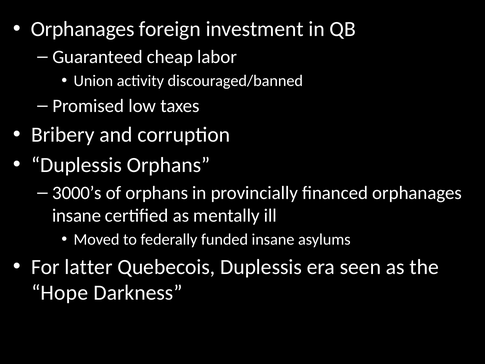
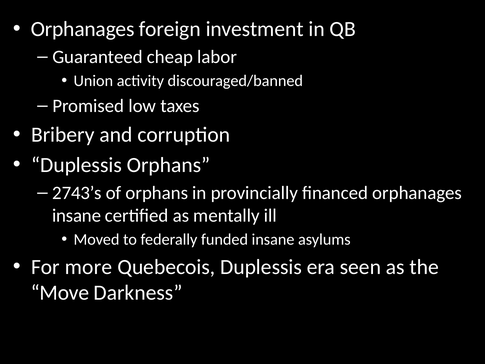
3000’s: 3000’s -> 2743’s (77, 193)
latter: latter -> more (88, 267)
Hope: Hope -> Move (60, 293)
